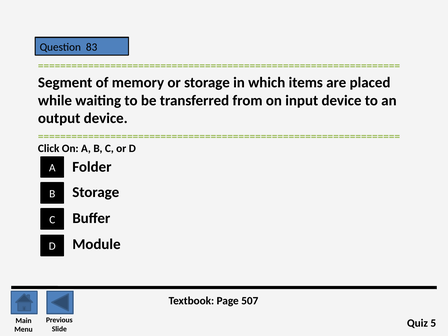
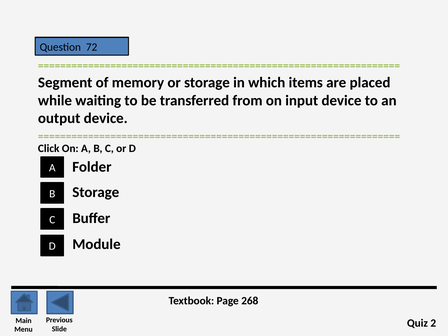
83: 83 -> 72 (92, 47)
507: 507 -> 268 (250, 301)
5: 5 -> 2 (433, 323)
